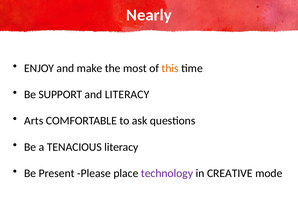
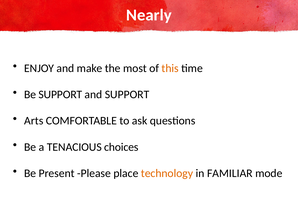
and LITERACY: LITERACY -> SUPPORT (127, 95)
TENACIOUS literacy: literacy -> choices (121, 147)
technology colour: purple -> orange (167, 174)
CREATIVE: CREATIVE -> FAMILIAR (230, 174)
